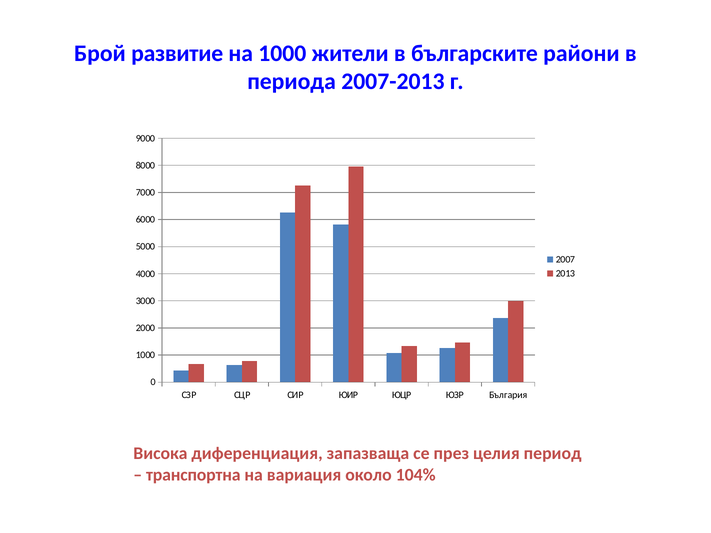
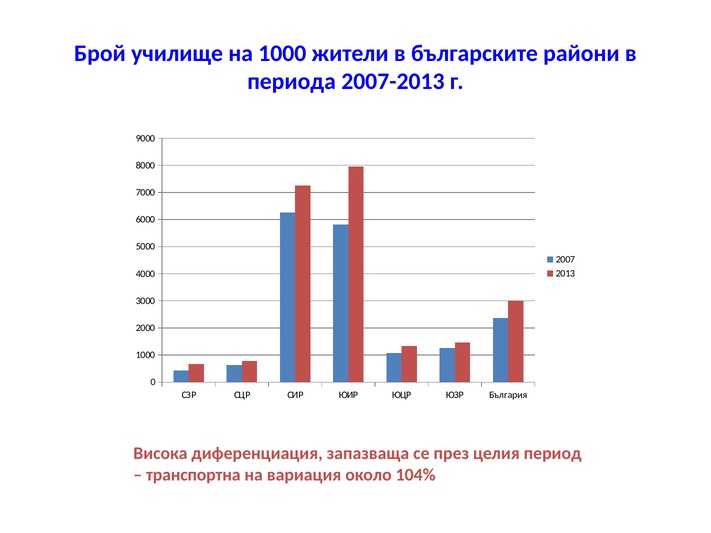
развитие: развитие -> училище (177, 53)
